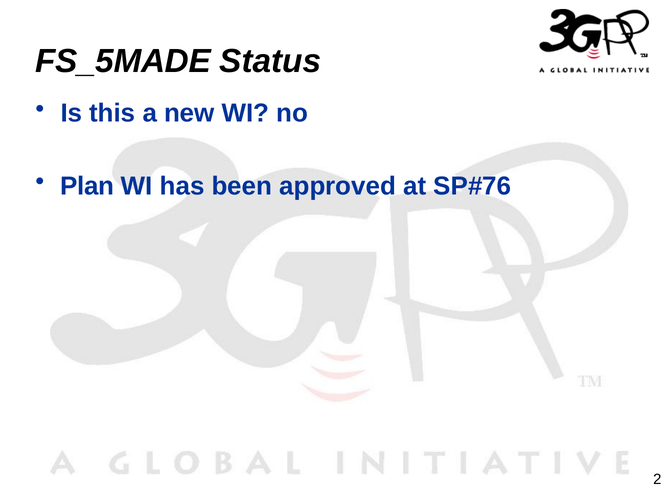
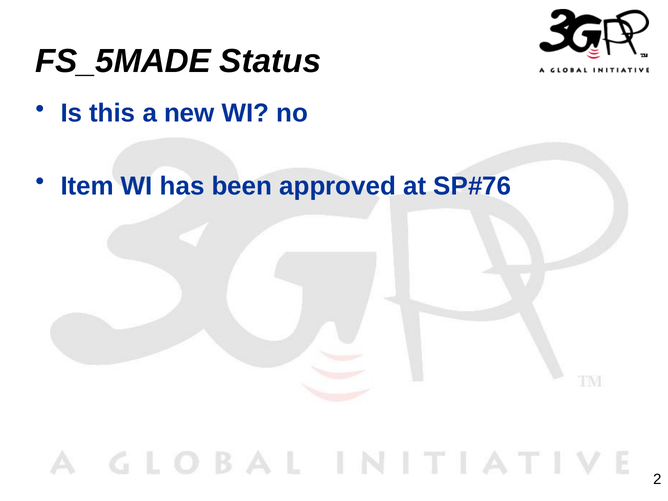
Plan: Plan -> Item (87, 186)
